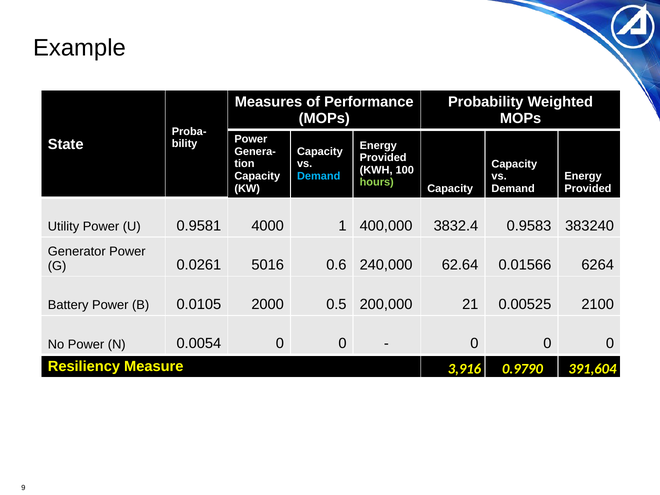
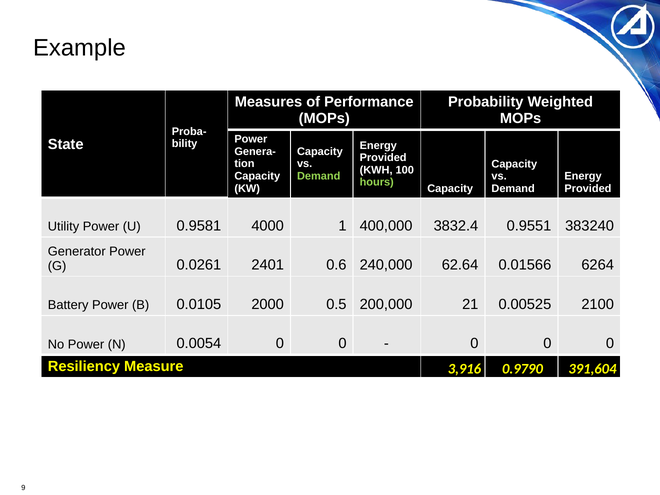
Demand colour: light blue -> light green (319, 176)
0.9583: 0.9583 -> 0.9551 (529, 226)
5016: 5016 -> 2401 (268, 265)
